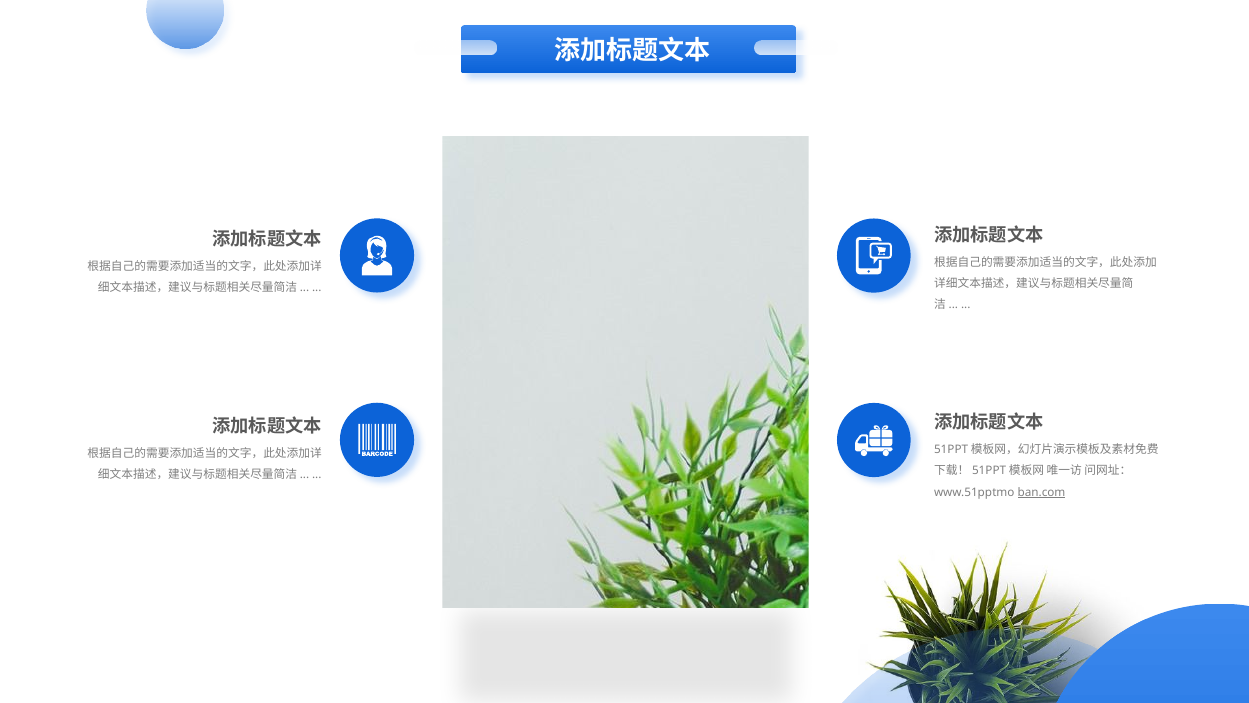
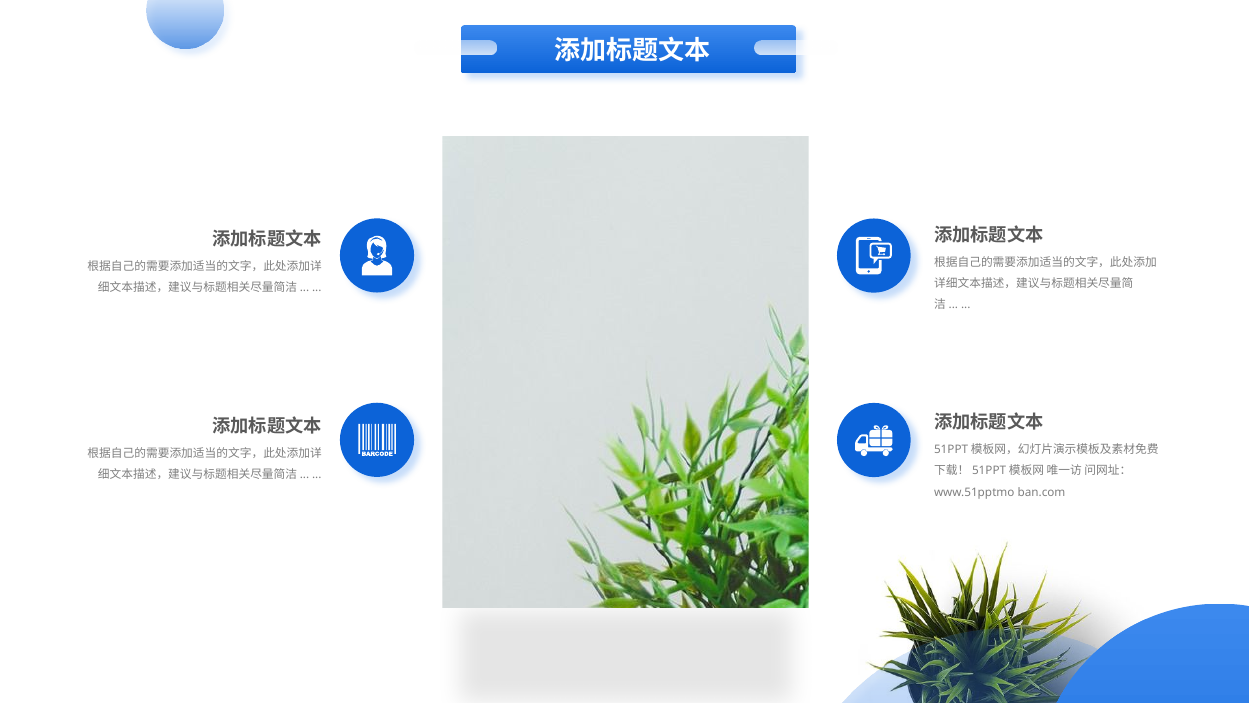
ban.com underline: present -> none (1042, 492)
